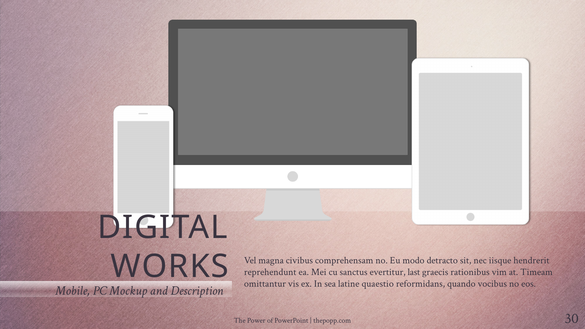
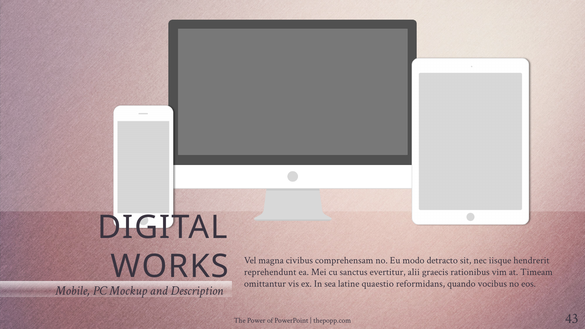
last: last -> alii (414, 272)
30: 30 -> 43 (572, 318)
